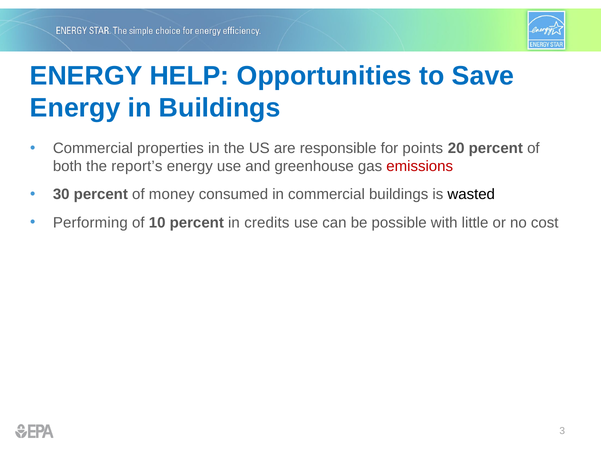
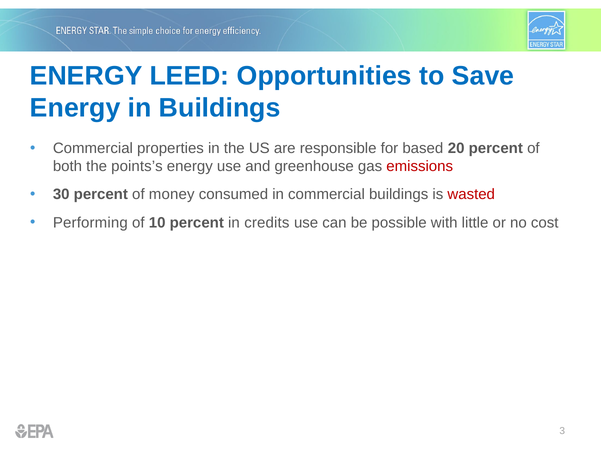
HELP: HELP -> LEED (190, 76)
points: points -> based (423, 148)
report’s: report’s -> points’s (137, 166)
wasted colour: black -> red (471, 194)
